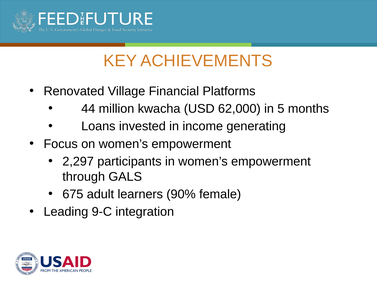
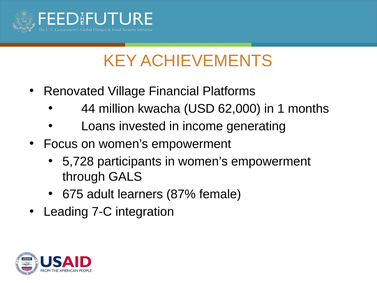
5: 5 -> 1 (281, 109)
2,297: 2,297 -> 5,728 (78, 161)
90%: 90% -> 87% (181, 194)
9-C: 9-C -> 7-C (102, 212)
